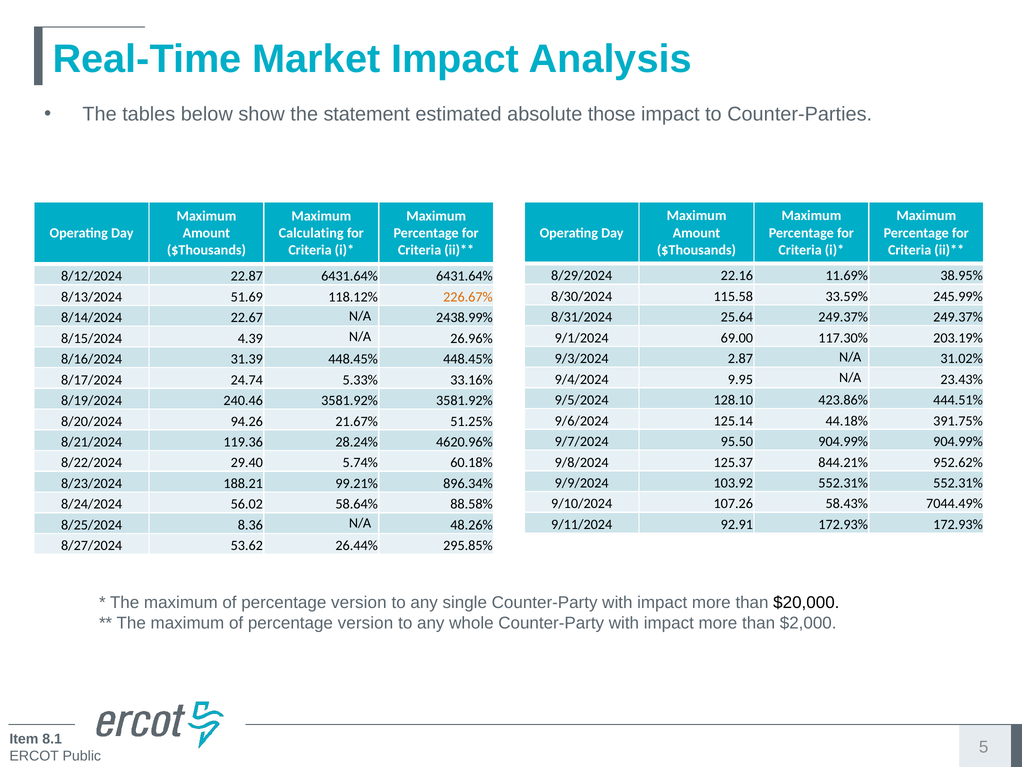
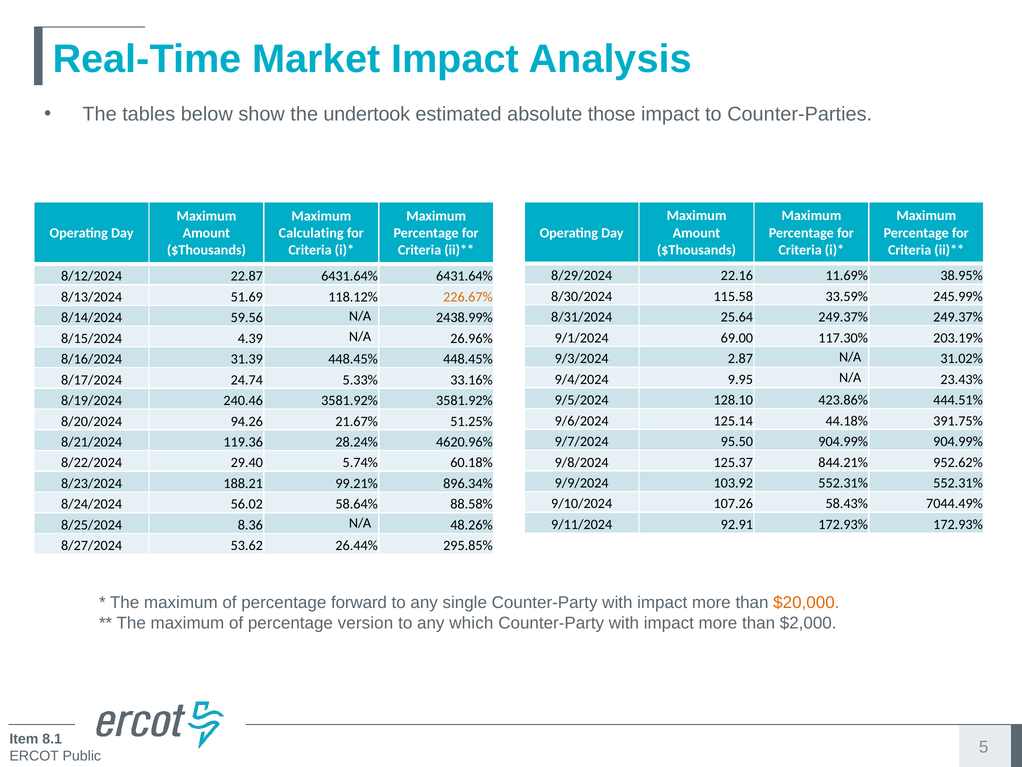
statement: statement -> undertook (367, 114)
22.67: 22.67 -> 59.56 (247, 317)
version: version -> forward (359, 602)
$20,000 colour: black -> orange (806, 602)
whole: whole -> which (471, 623)
